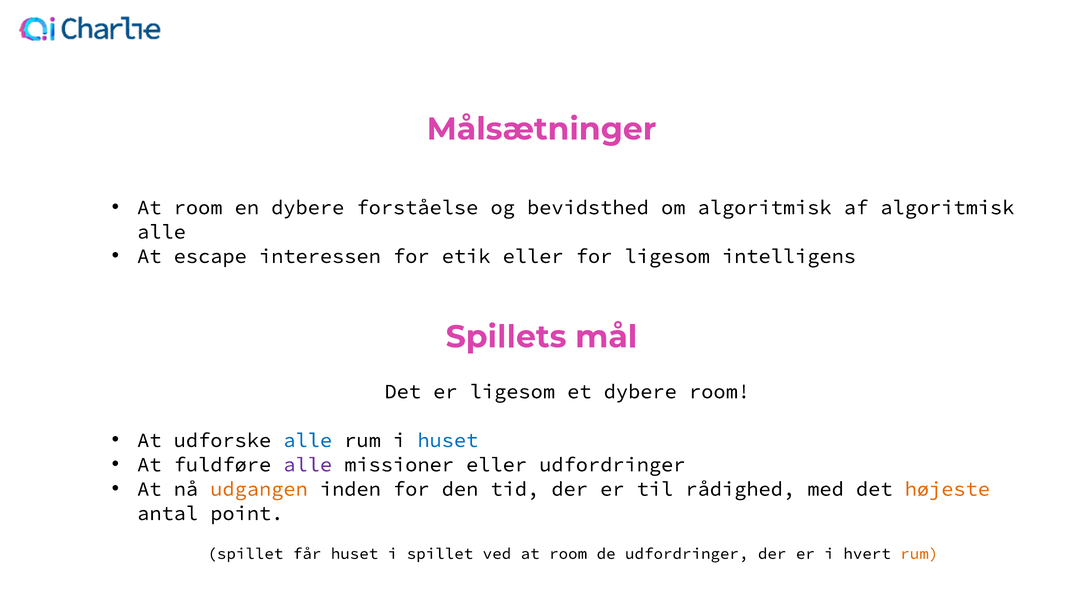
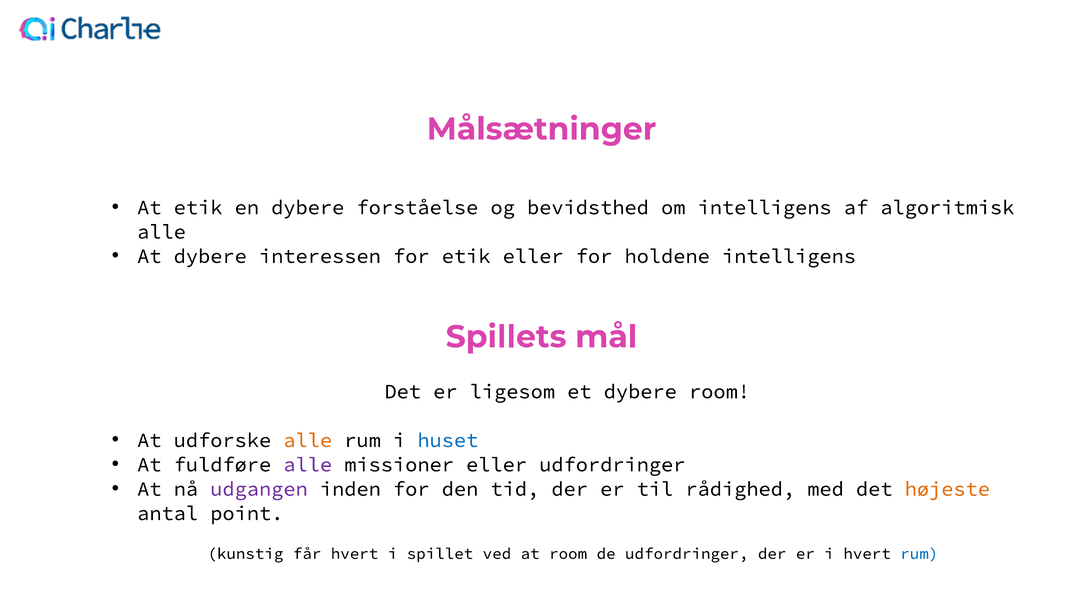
room: room -> etik (198, 208)
om algoritmisk: algoritmisk -> intelligens (765, 208)
At escape: escape -> dybere (210, 256)
for ligesom: ligesom -> holdene (667, 256)
alle colour: blue -> orange (308, 440)
udgangen colour: orange -> purple (259, 489)
spillet: spillet -> kunstig (245, 554)
får huset: huset -> hvert (355, 554)
rum colour: orange -> blue (919, 554)
